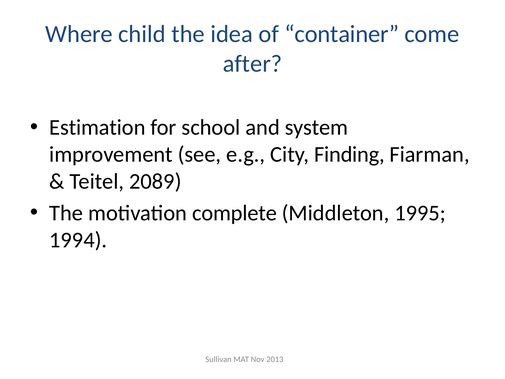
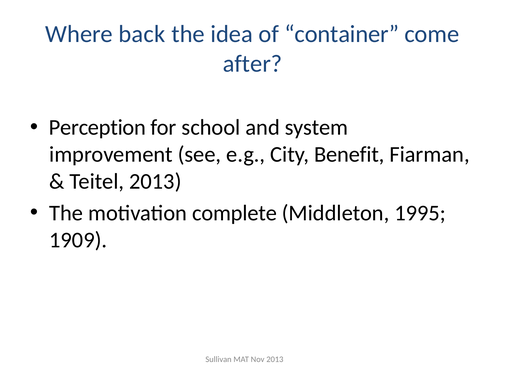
child: child -> back (142, 34)
Estimation: Estimation -> Perception (97, 127)
Finding: Finding -> Benefit (349, 154)
Teitel 2089: 2089 -> 2013 (155, 181)
1994: 1994 -> 1909 (78, 240)
